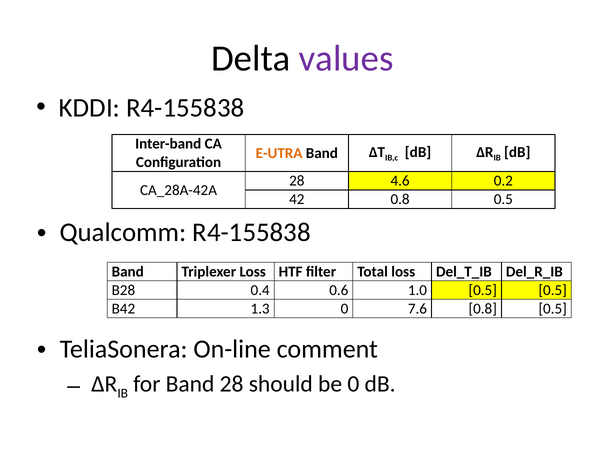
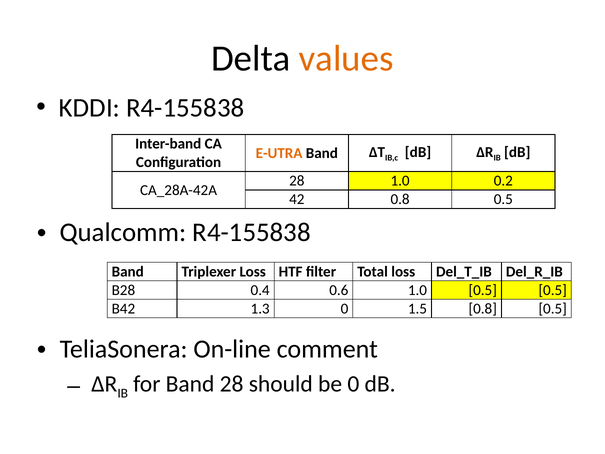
values colour: purple -> orange (346, 59)
28 4.6: 4.6 -> 1.0 (400, 181)
7.6: 7.6 -> 1.5 (417, 309)
